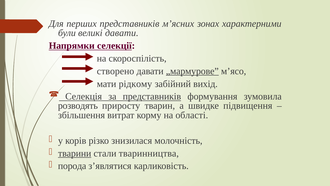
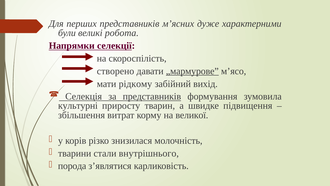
зонах: зонах -> дуже (208, 24)
великі давати: давати -> робота (122, 33)
розводять: розводять -> культурні (78, 106)
області: області -> великої (192, 115)
тварини underline: present -> none (75, 153)
тваринництва: тваринництва -> внутрішнього (149, 153)
